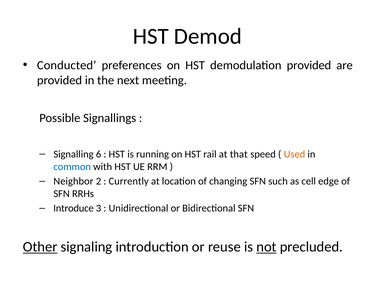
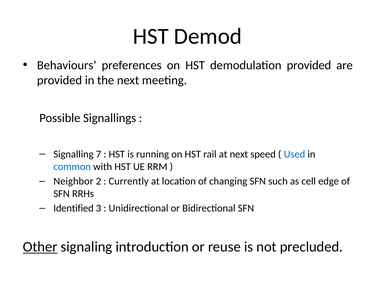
Conducted: Conducted -> Behaviours (67, 65)
6: 6 -> 7 (99, 154)
at that: that -> next (239, 154)
Used colour: orange -> blue (294, 154)
Introduce: Introduce -> Identified (74, 208)
not underline: present -> none (266, 247)
